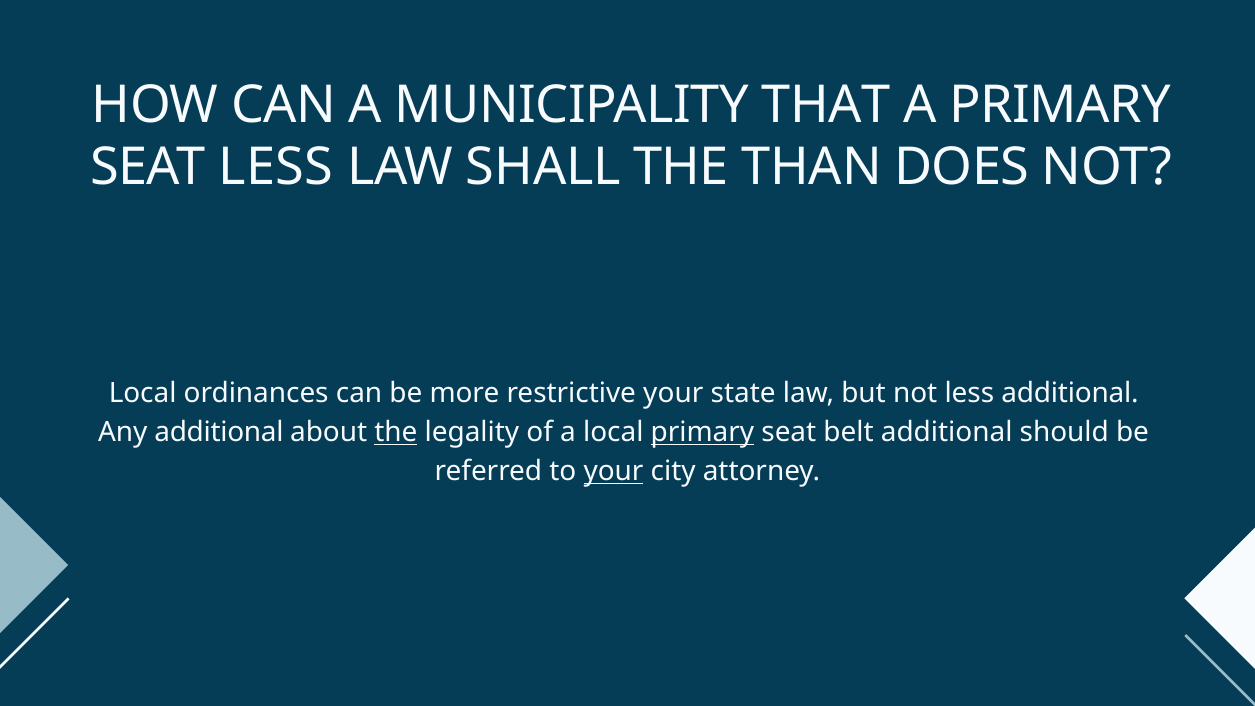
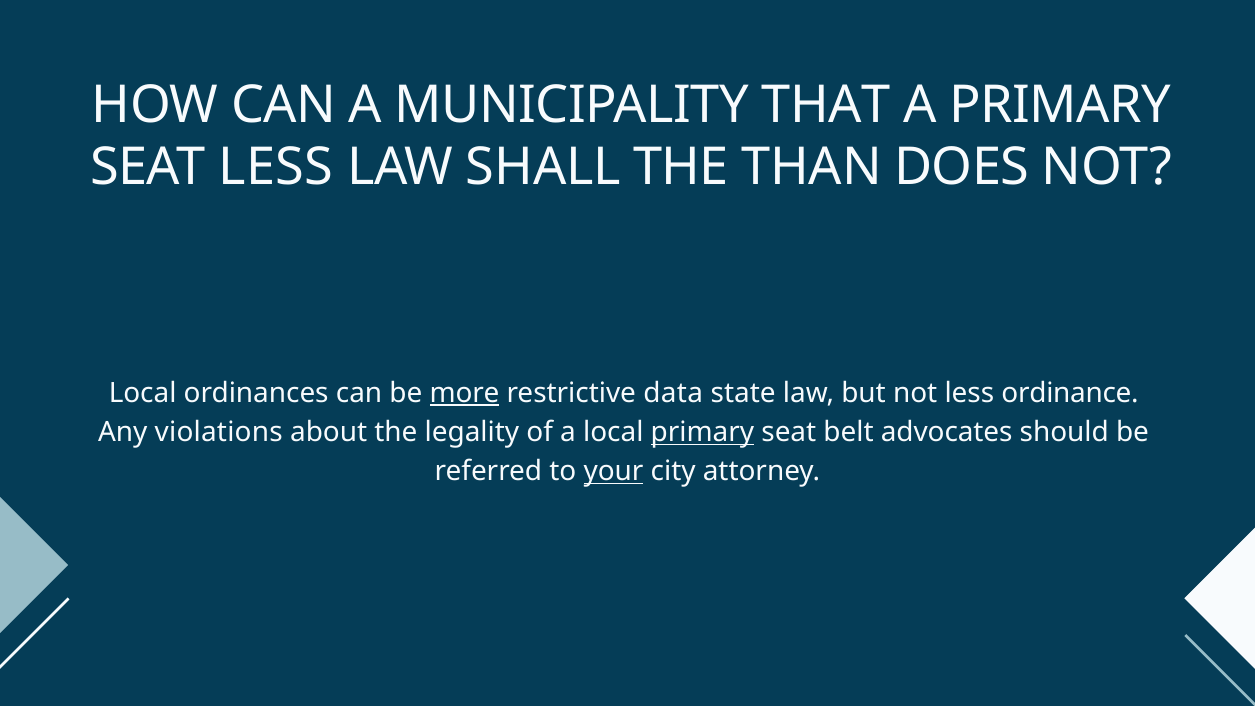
more underline: none -> present (465, 393)
restrictive your: your -> data (673, 393)
less additional: additional -> ordinance (1070, 393)
Any additional: additional -> violations (219, 432)
the underline: present -> none (396, 432)
belt additional: additional -> advocates (947, 432)
